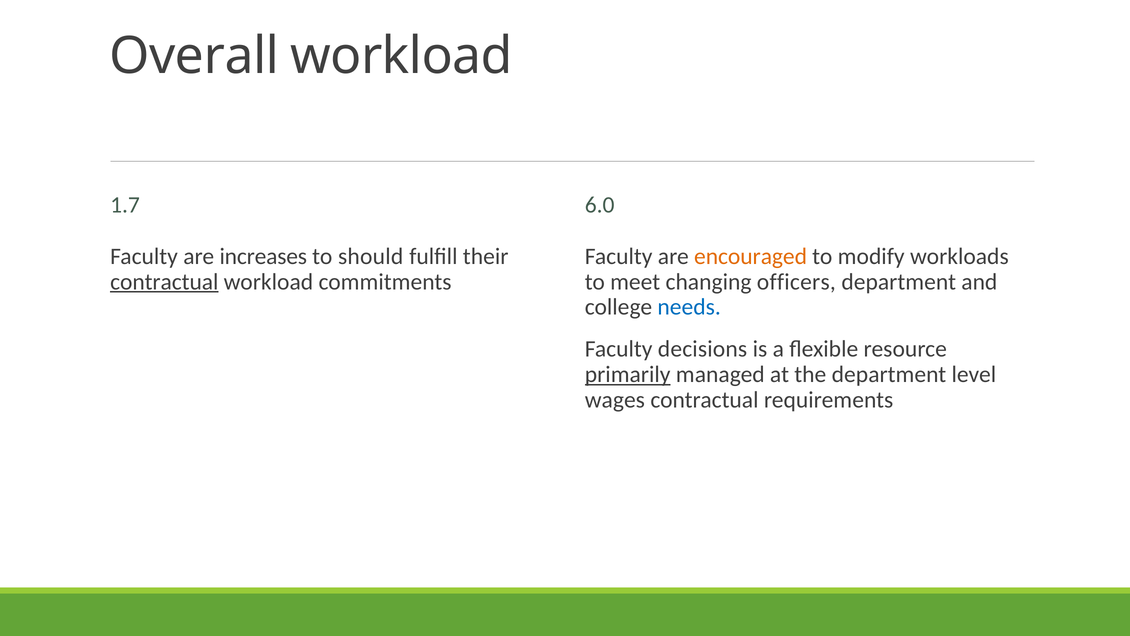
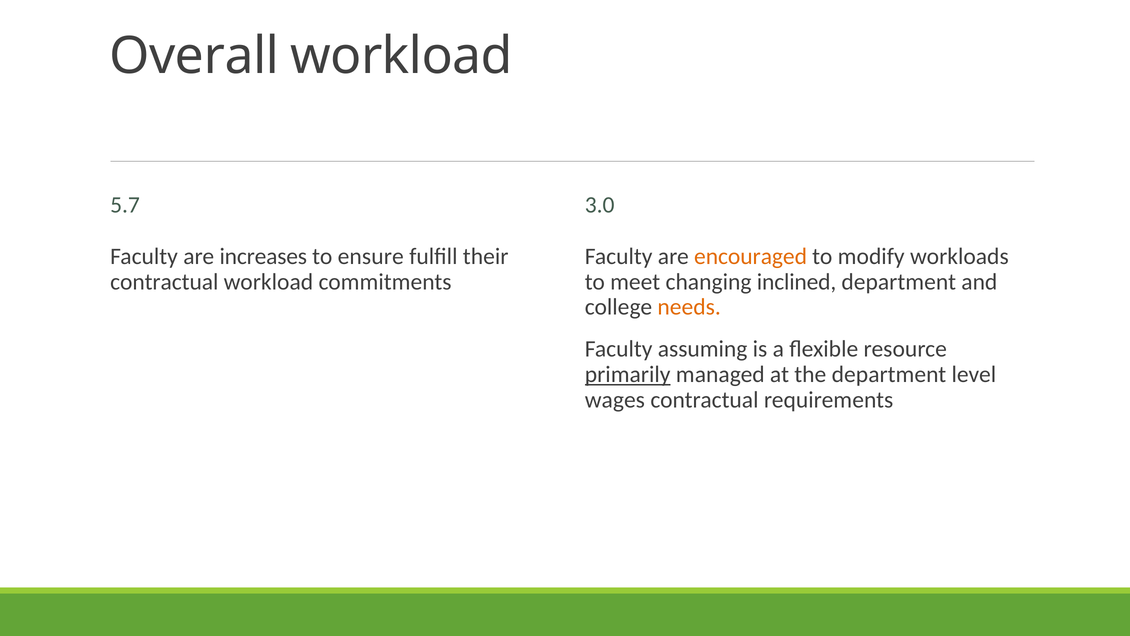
1.7: 1.7 -> 5.7 (125, 205)
6.0: 6.0 -> 3.0 (600, 205)
should: should -> ensure (371, 256)
contractual underline: present -> none (164, 282)
officers: officers -> inclined (797, 282)
needs colour: blue -> orange (689, 307)
decisions: decisions -> assuming (703, 349)
